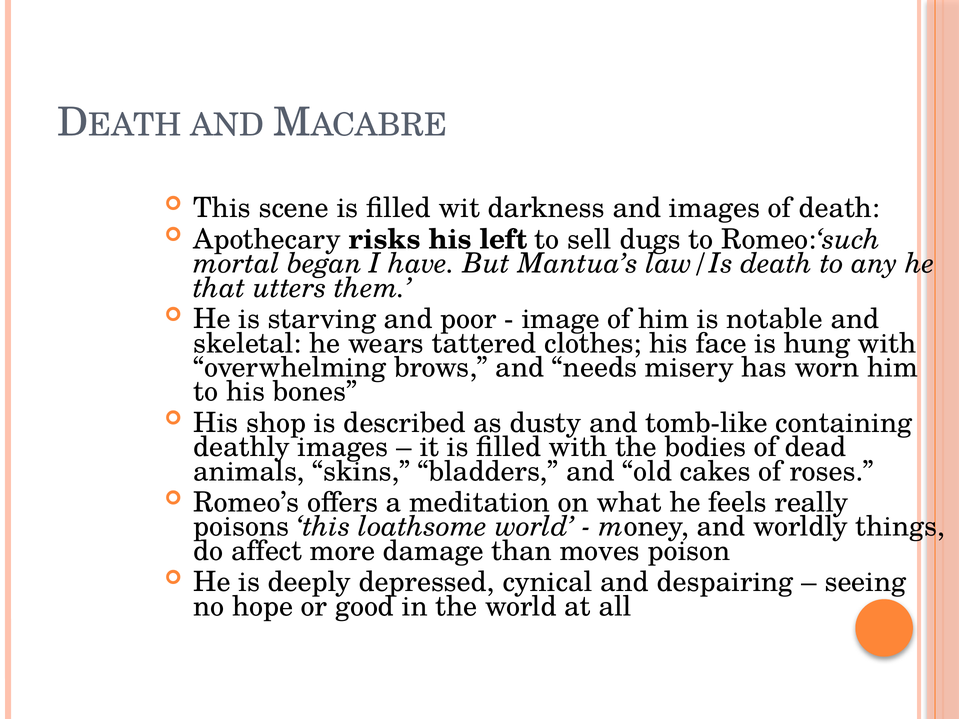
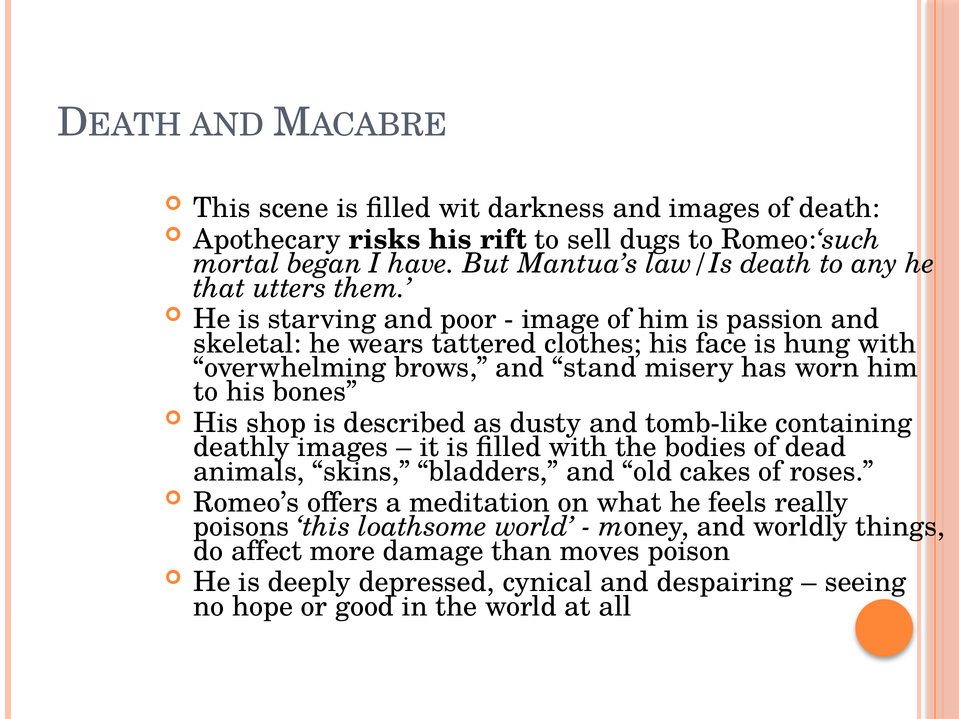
left: left -> rift (503, 240)
notable: notable -> passion (775, 319)
needs: needs -> stand (594, 368)
